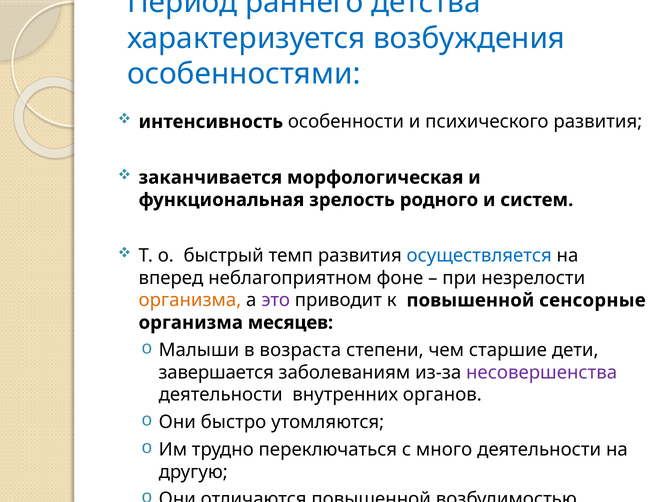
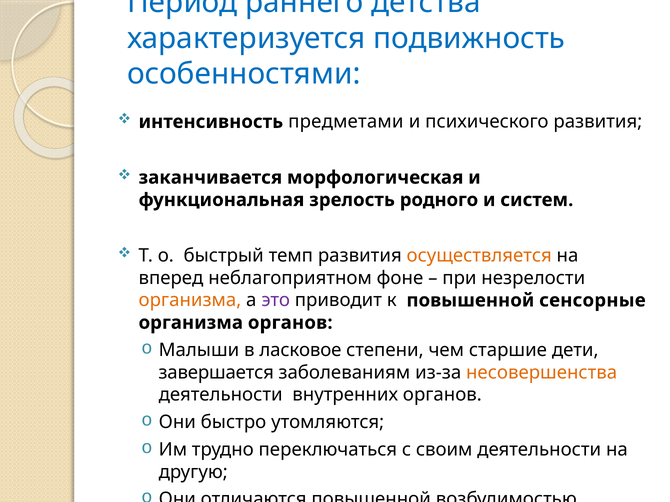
возбуждения: возбуждения -> подвижность (469, 38)
особенности: особенности -> предметами (346, 122)
осуществляется colour: blue -> orange (479, 256)
организма месяцев: месяцев -> органов (290, 323)
возраста: возраста -> ласковое (300, 350)
несовершенства colour: purple -> orange (542, 373)
много: много -> своим (444, 450)
